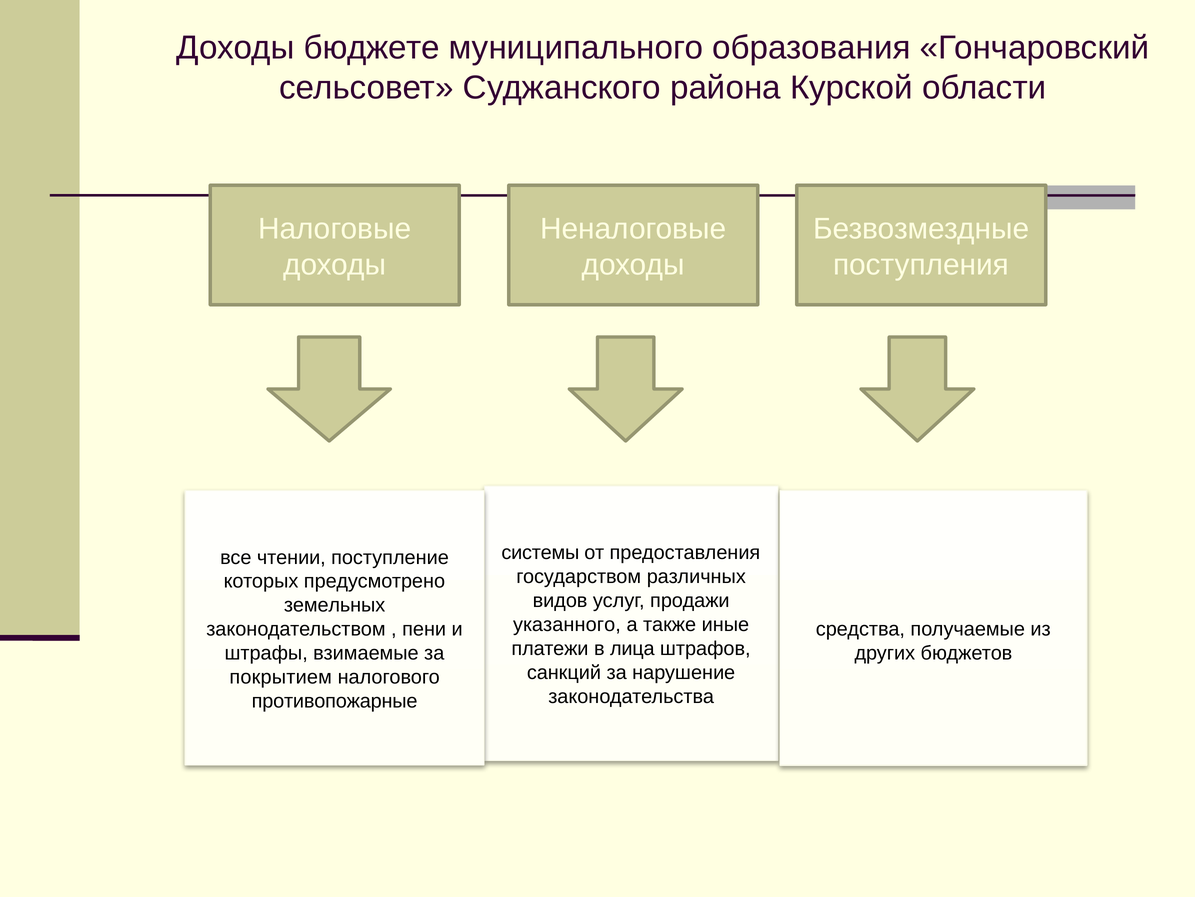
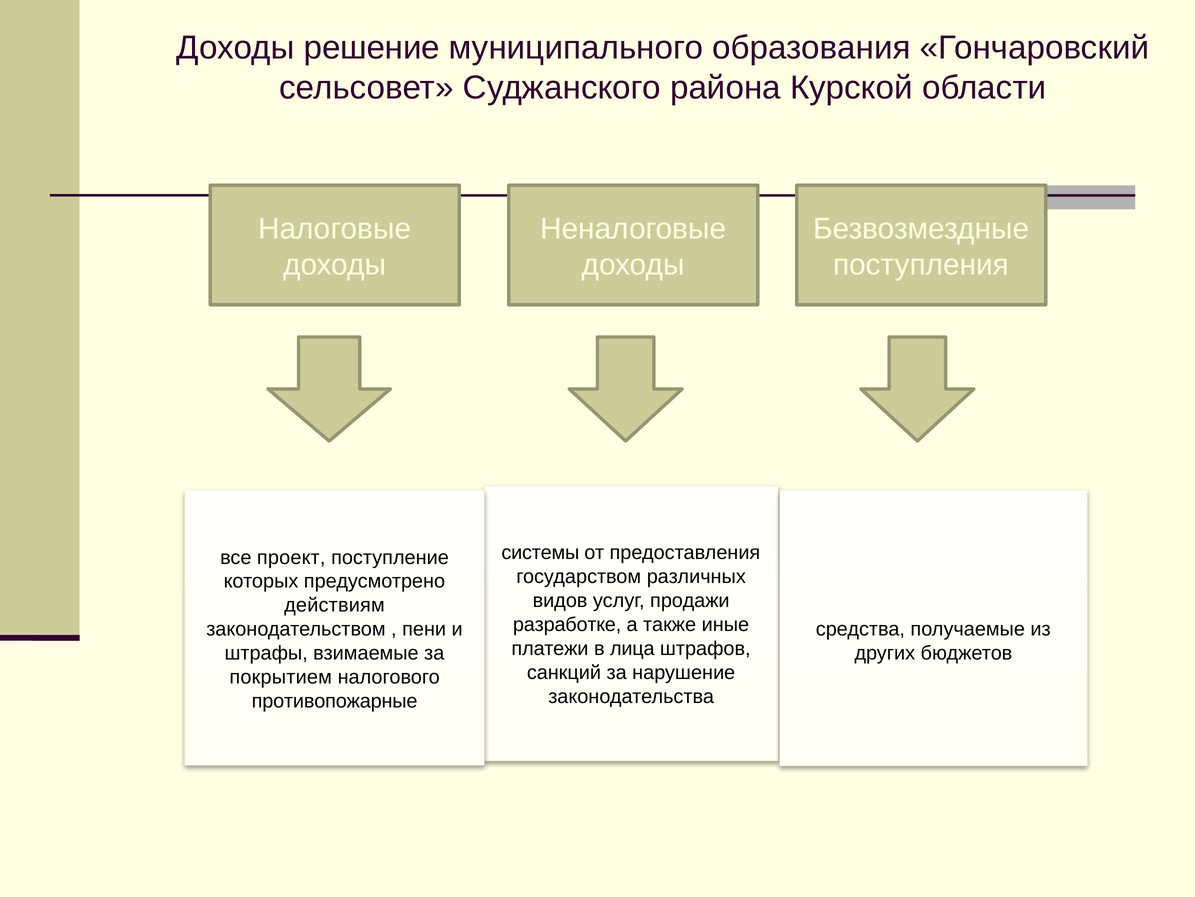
бюджете: бюджете -> решение (372, 48)
чтении: чтении -> проект (291, 557)
земельных: земельных -> действиям (334, 605)
указанного: указанного -> разработке (567, 624)
